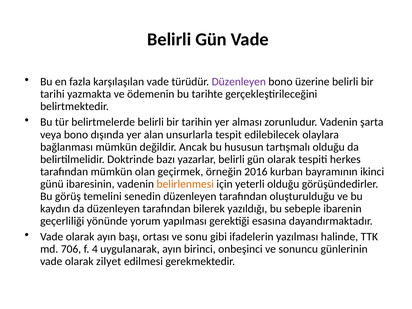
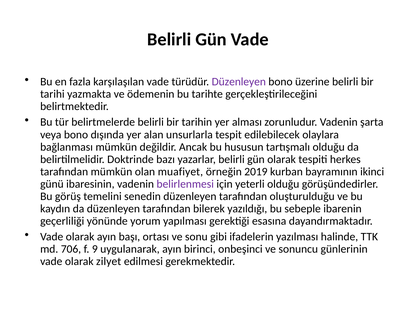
geçirmek: geçirmek -> muafiyet (180, 172)
2016: 2016 -> 2019 (256, 172)
belirlenmesi colour: orange -> purple (185, 184)
4: 4 -> 9 (95, 249)
